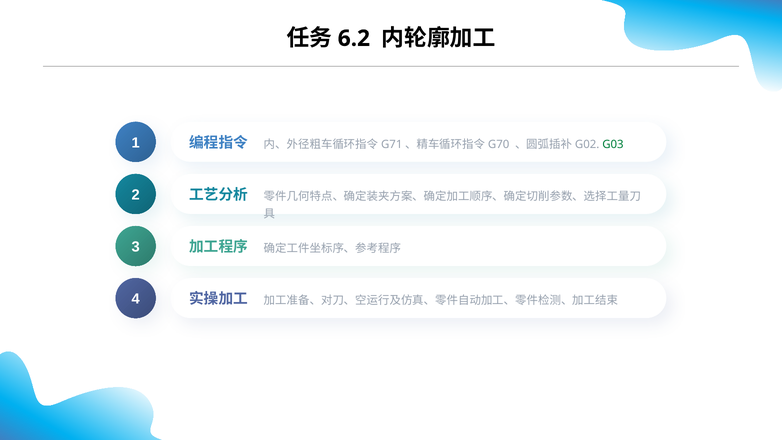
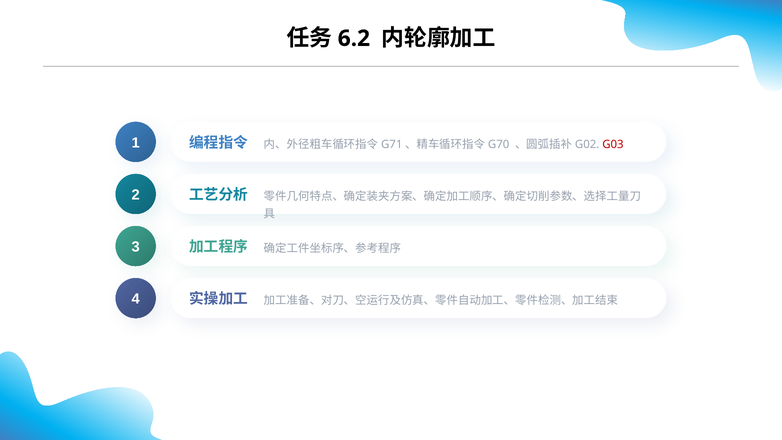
G03 colour: green -> red (613, 144)
